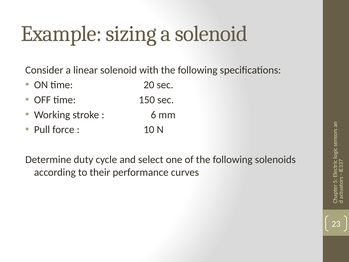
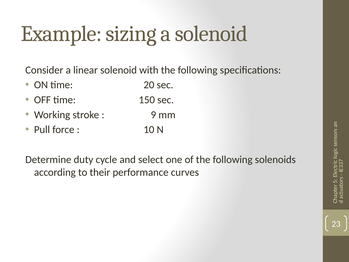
6: 6 -> 9 (153, 115)
